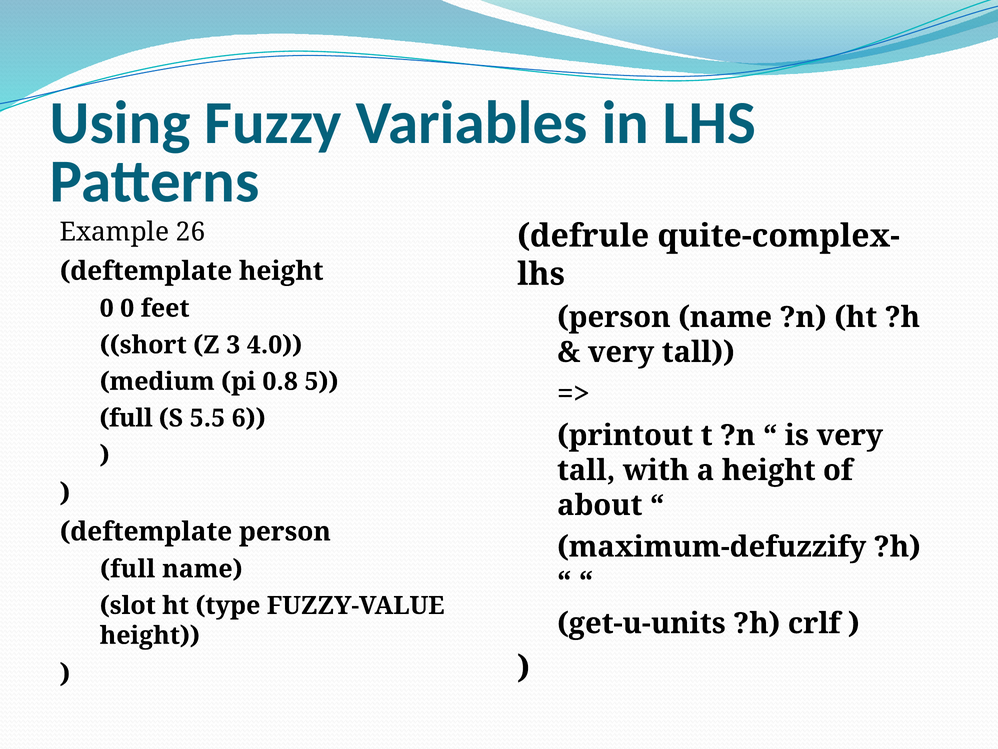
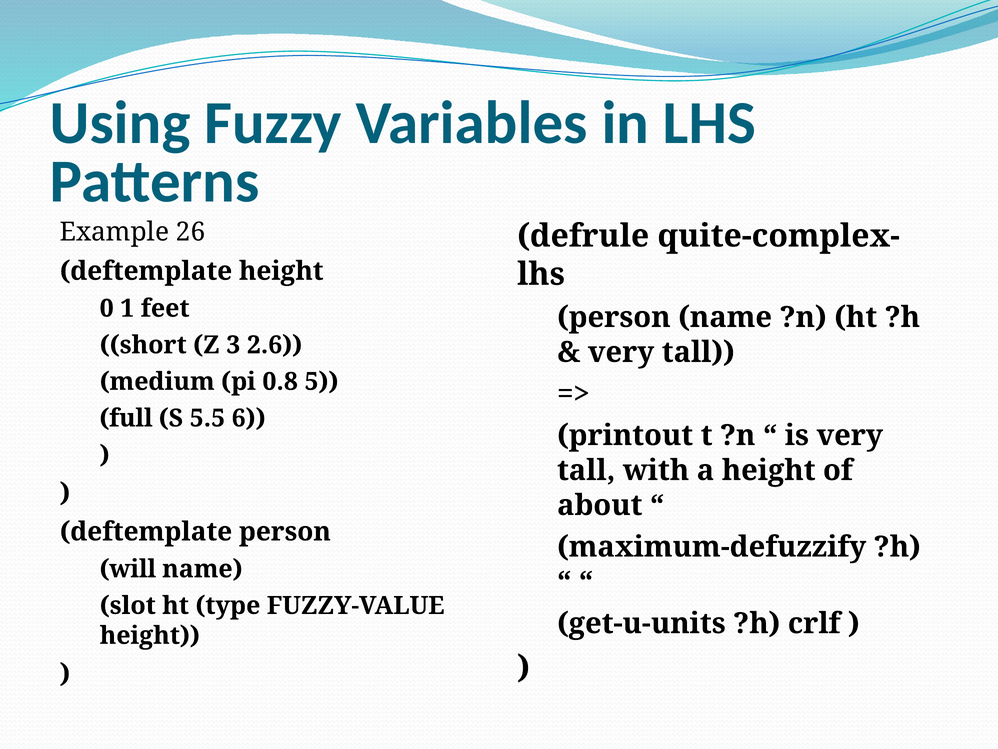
0 0: 0 -> 1 (127, 308)
4.0: 4.0 -> 2.6 (275, 345)
full: full -> will (128, 569)
